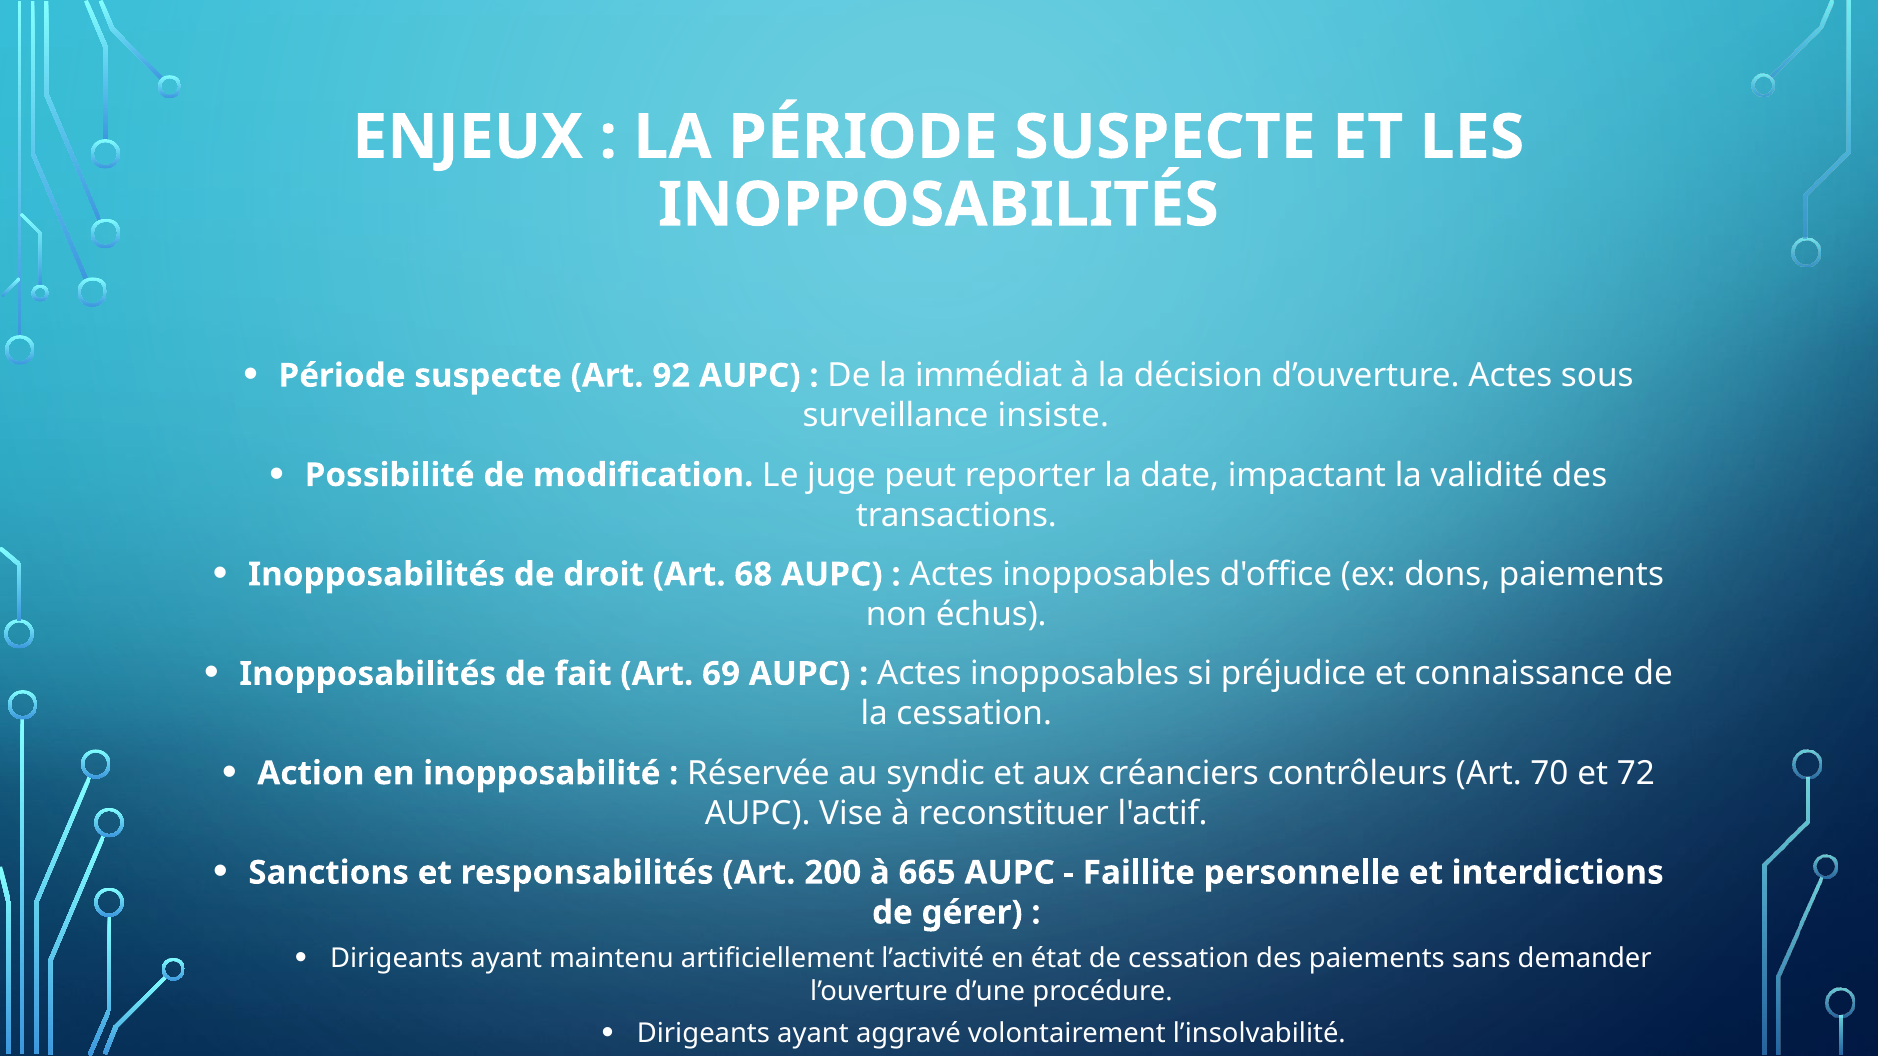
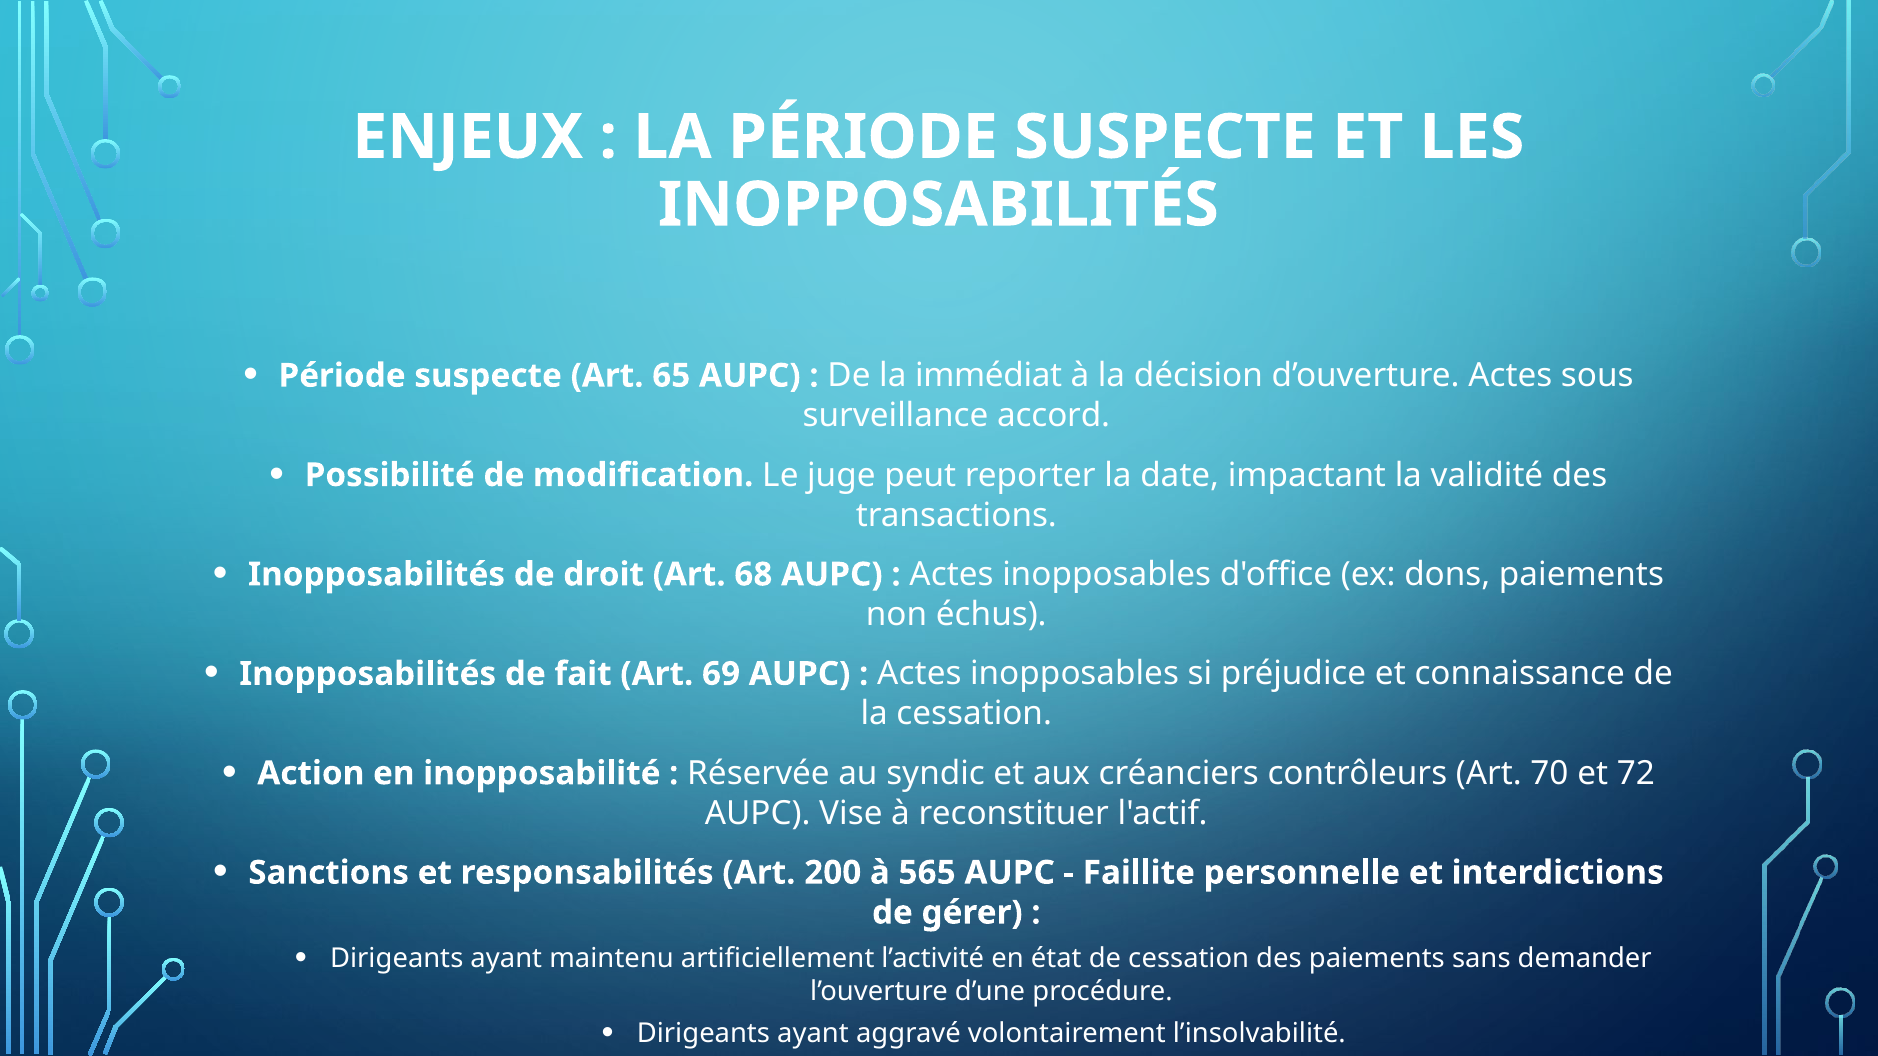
92: 92 -> 65 (671, 376)
insiste: insiste -> accord (1054, 416)
665: 665 -> 565 (927, 873)
